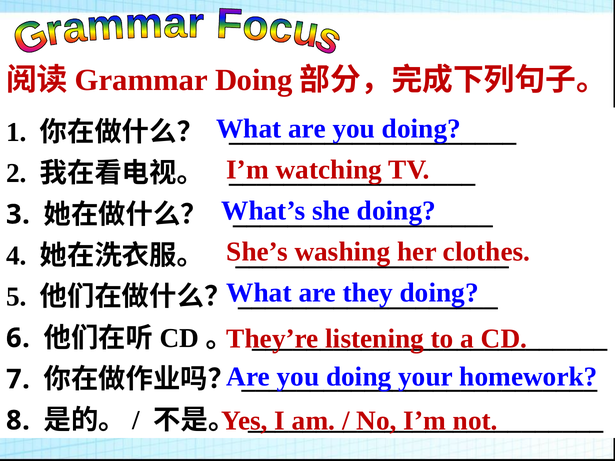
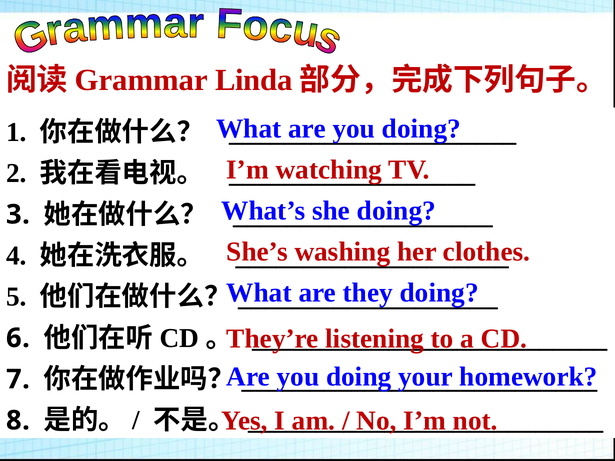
Grammar Doing: Doing -> Linda (254, 80)
